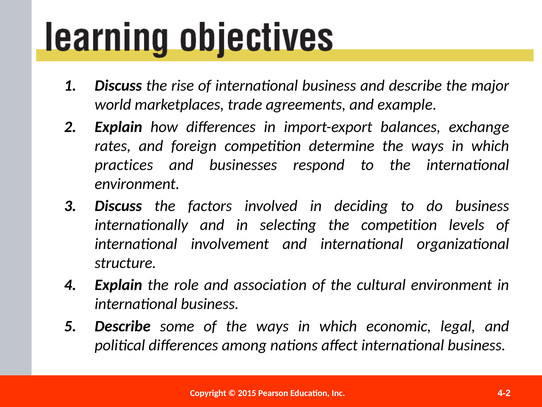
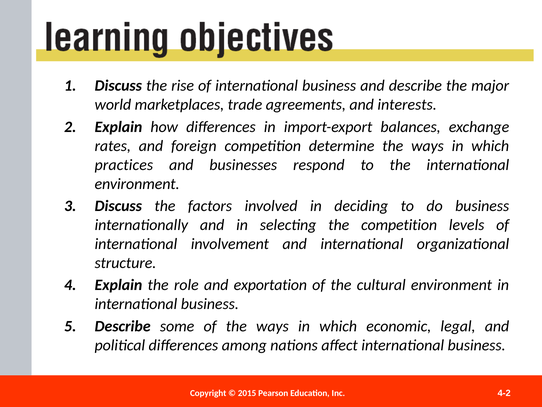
example: example -> interests (407, 105)
association: association -> exportation (270, 285)
